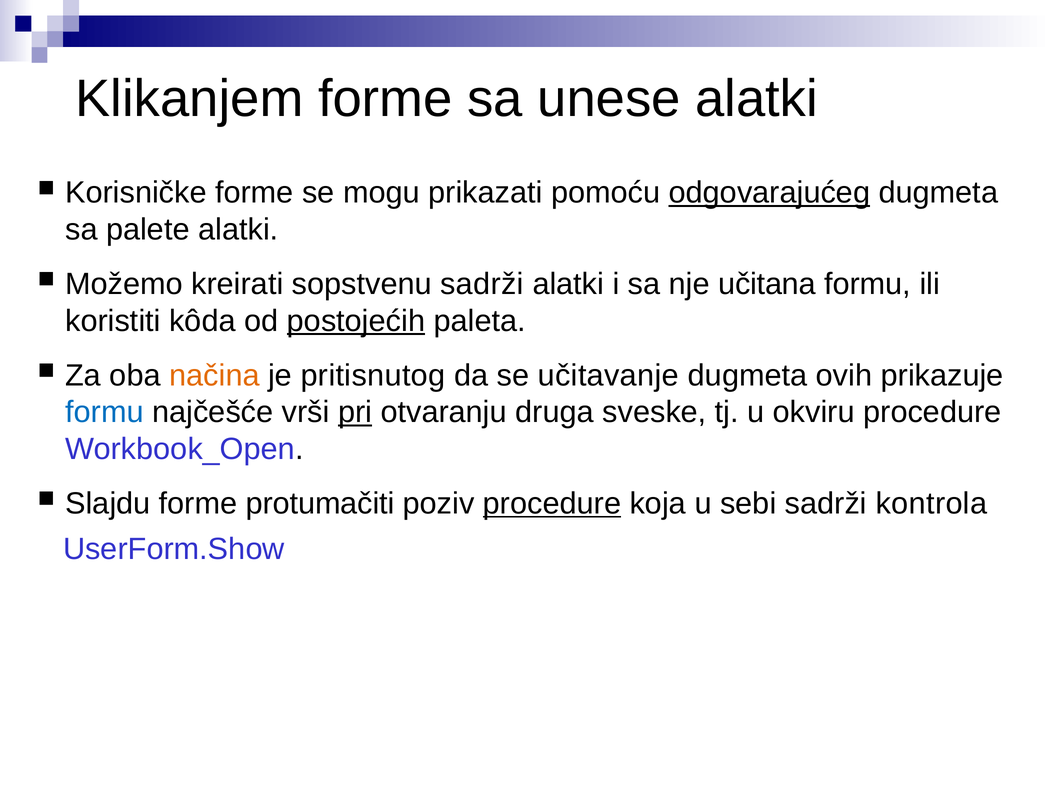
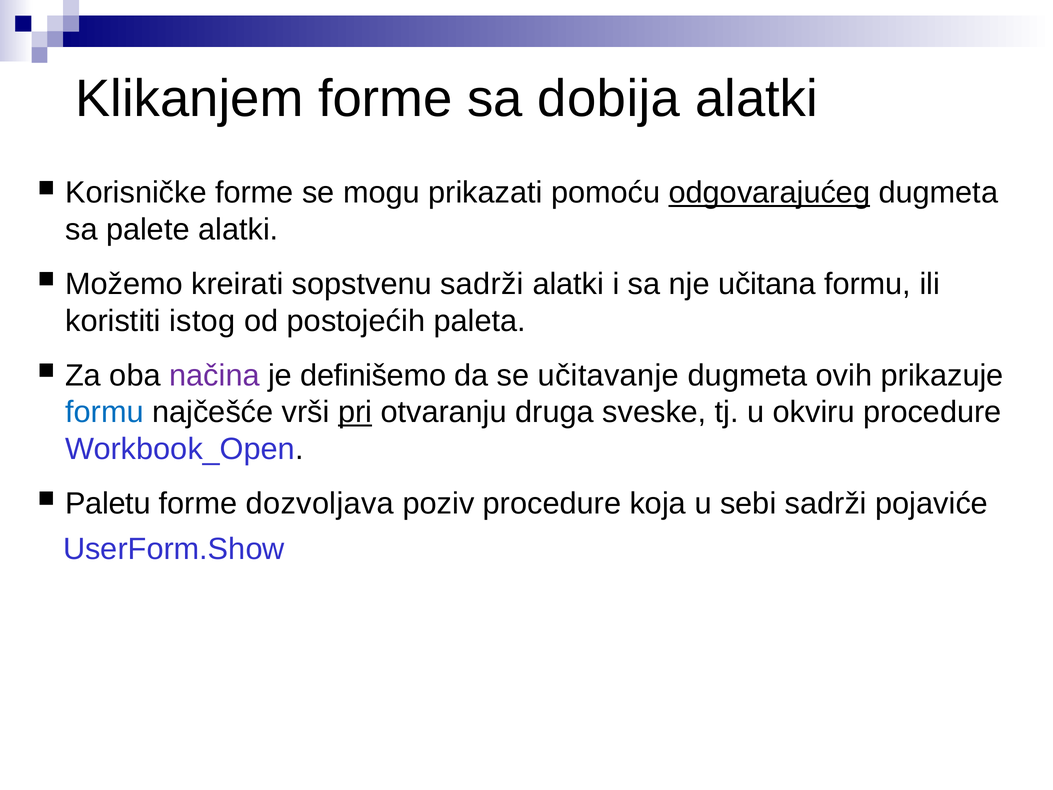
unese: unese -> dobija (609, 99)
kôda: kôda -> istog (202, 321)
postojećih underline: present -> none (356, 321)
načina colour: orange -> purple (214, 375)
pritisnutog: pritisnutog -> definišemo (373, 375)
Slajdu: Slajdu -> Paletu (108, 503)
protumačiti: protumačiti -> dozvoljava (320, 503)
procedure underline: present -> none (552, 503)
kontrola: kontrola -> pojaviće (932, 503)
